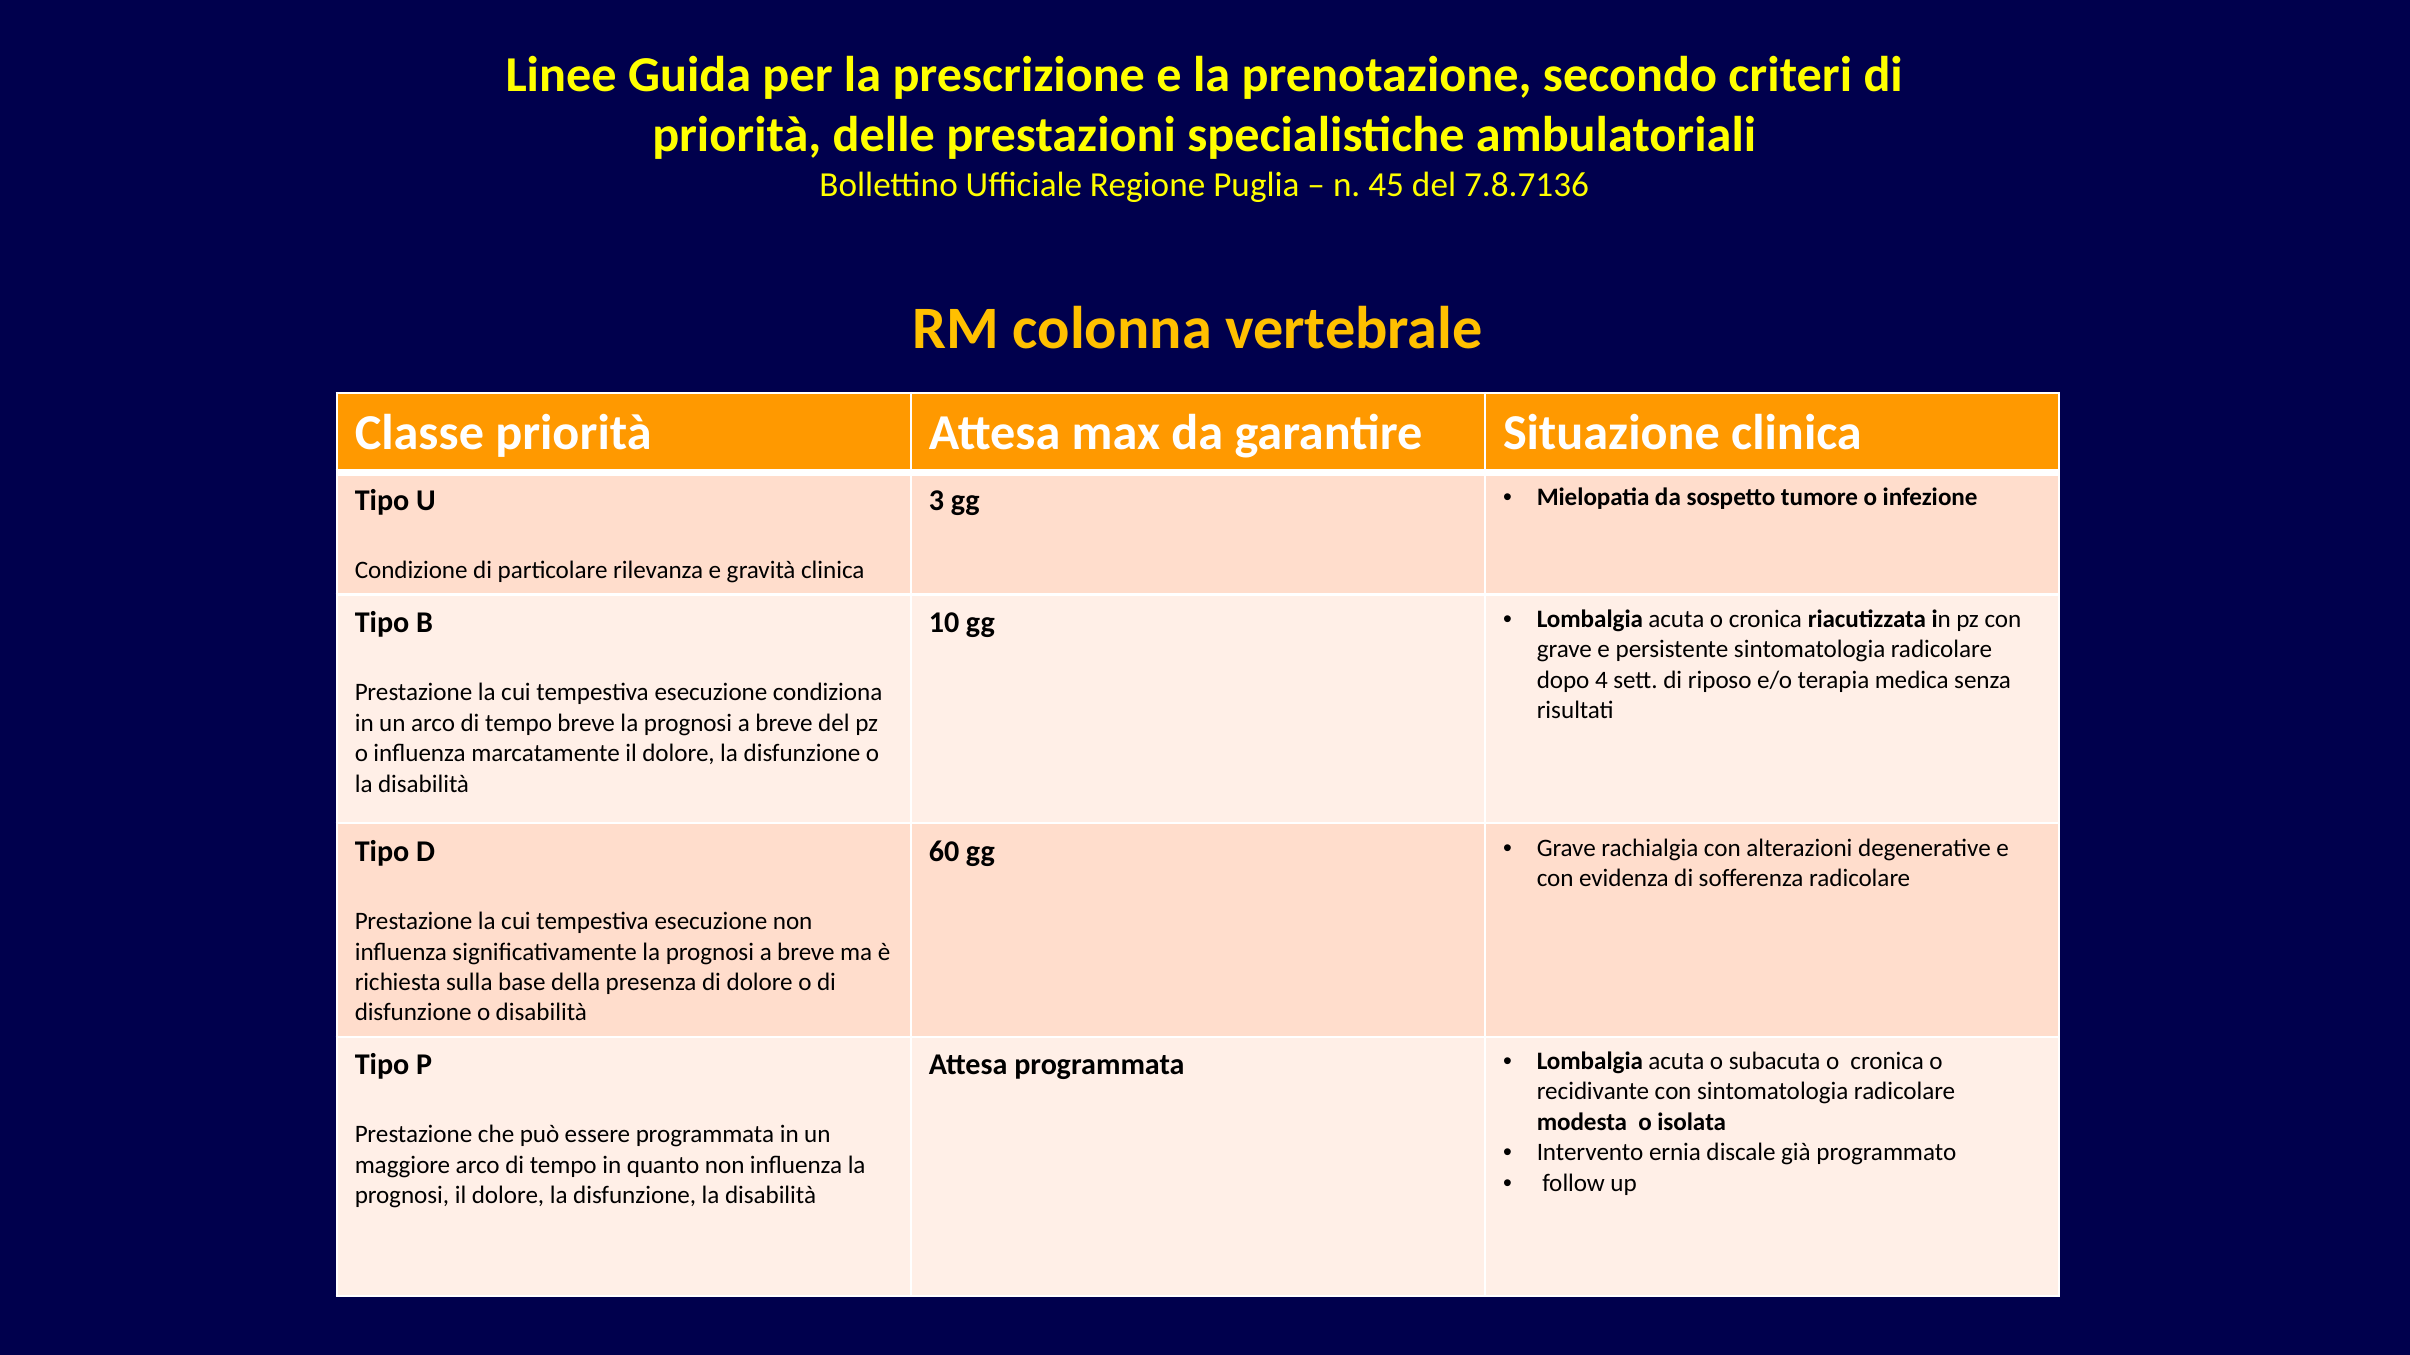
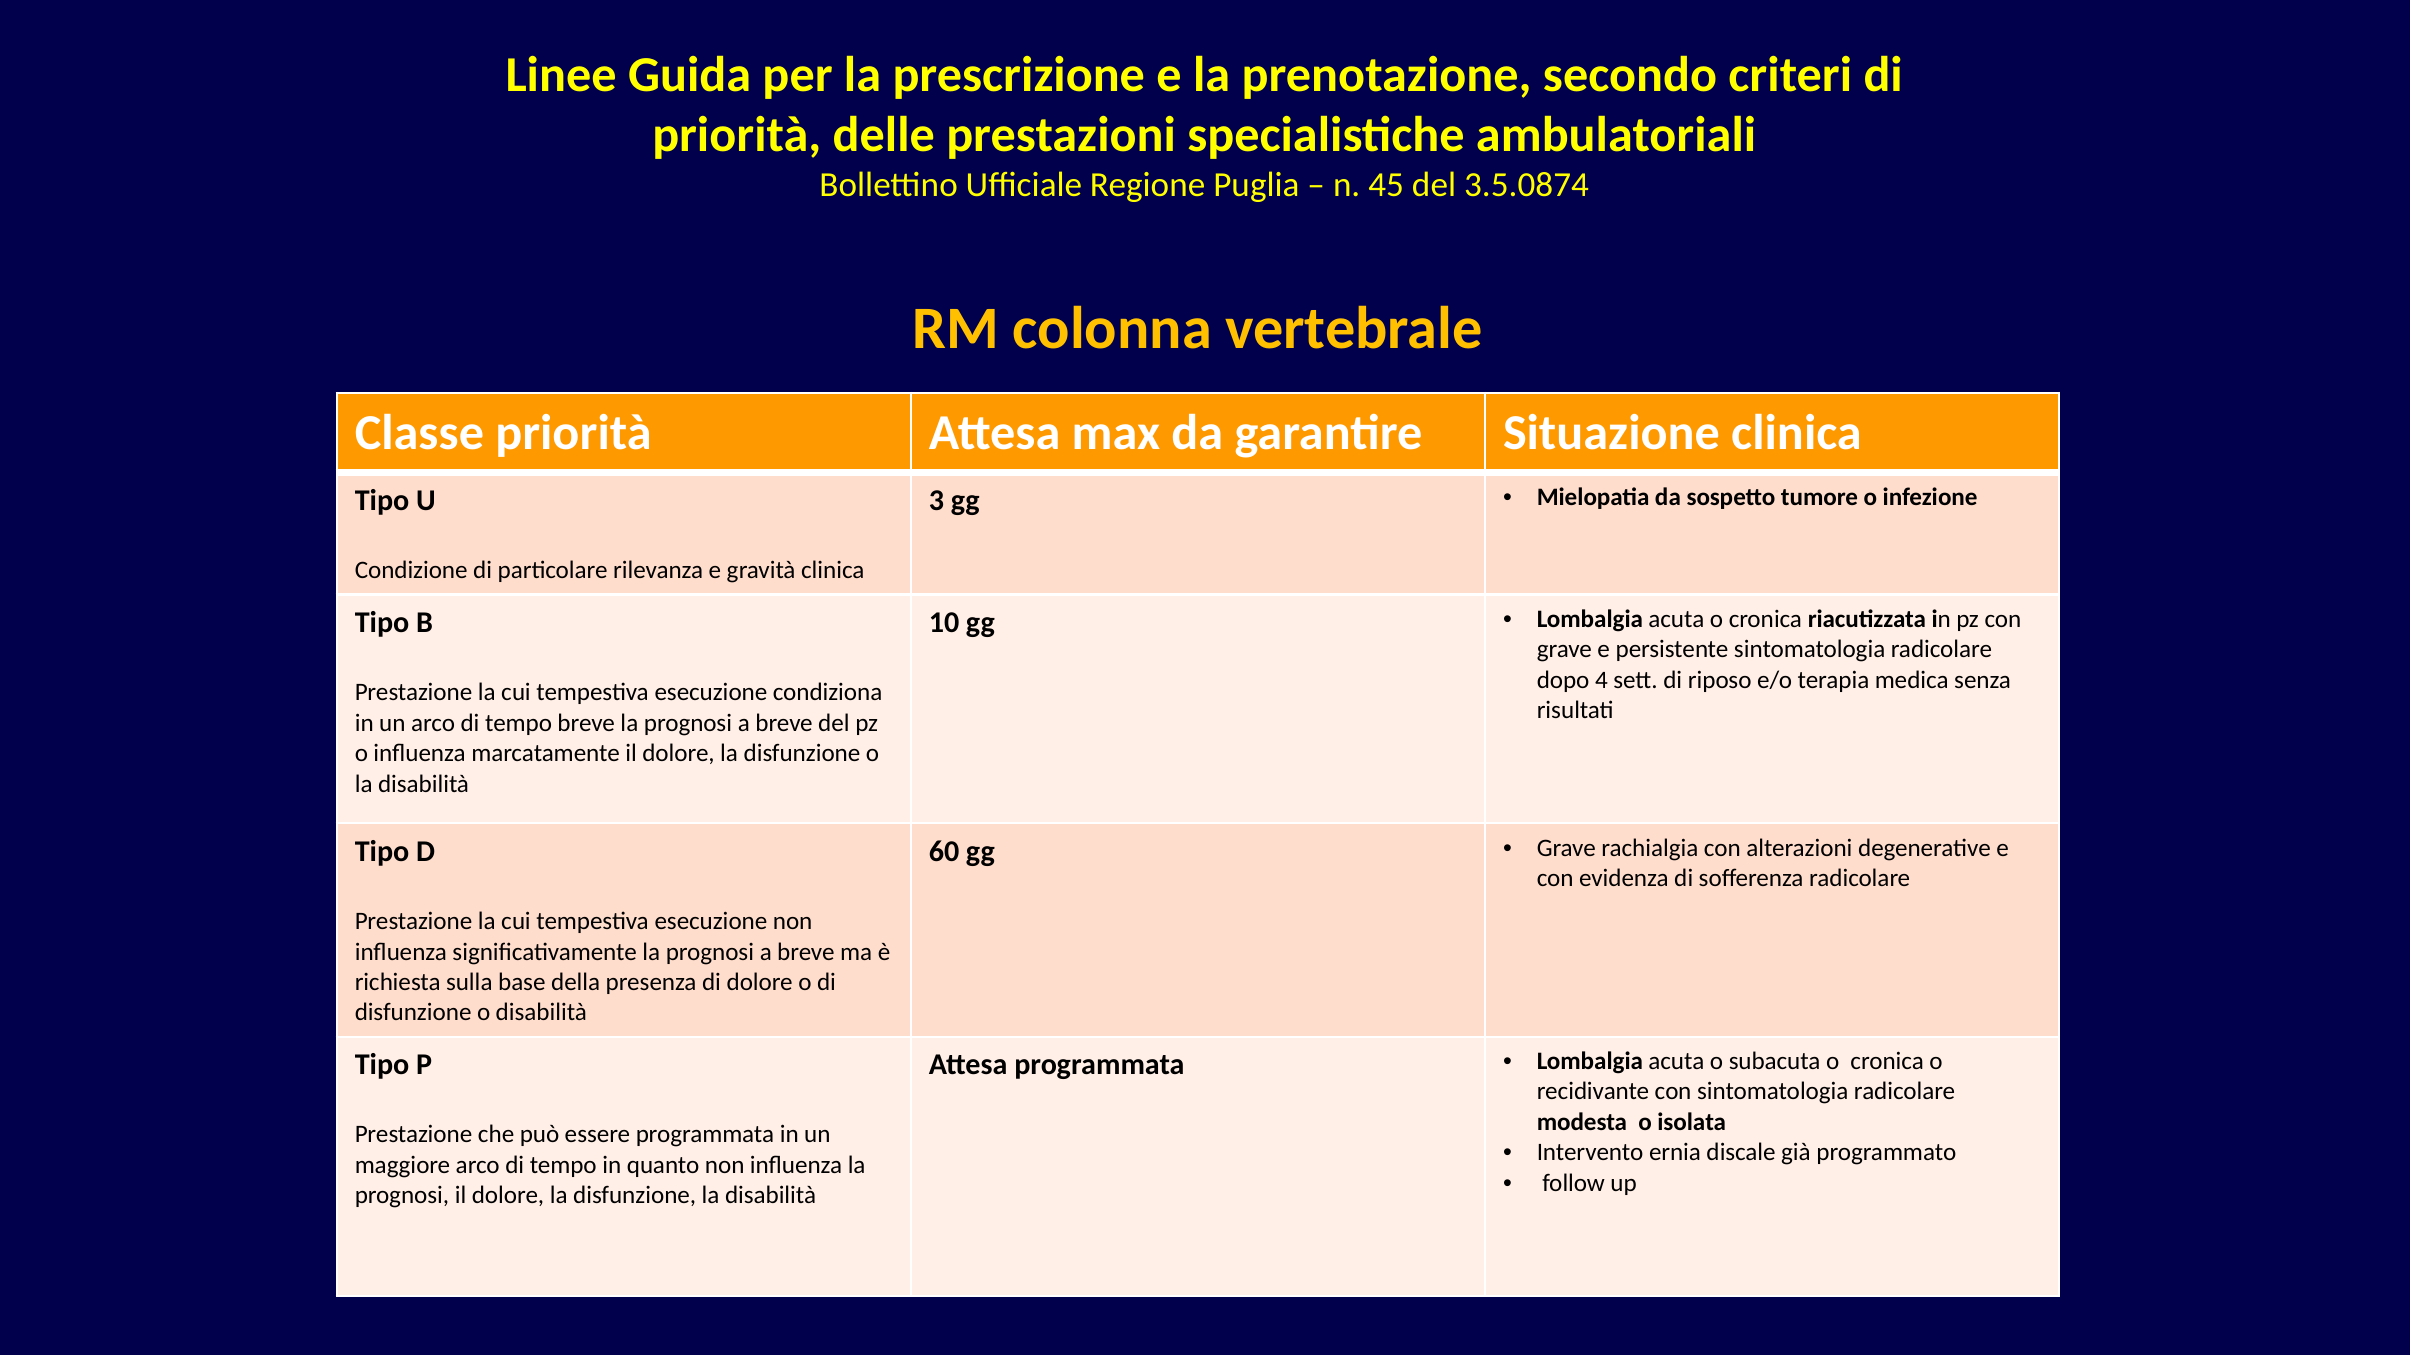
7.8.7136: 7.8.7136 -> 3.5.0874 (1526, 185)
